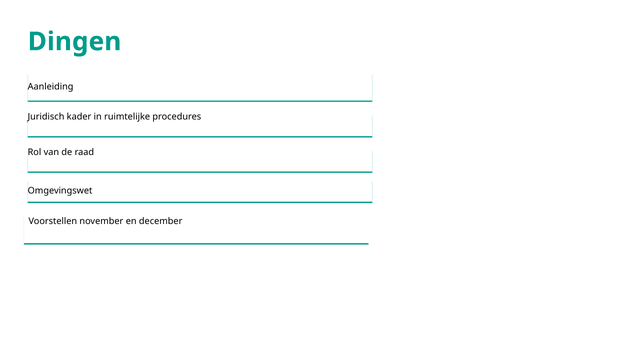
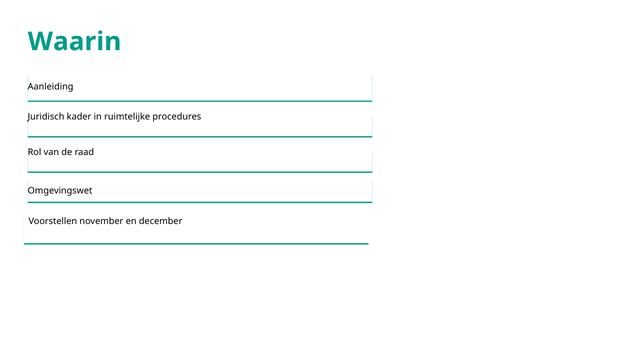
Dingen: Dingen -> Waarin (74, 42)
